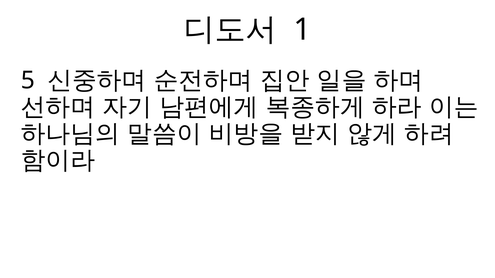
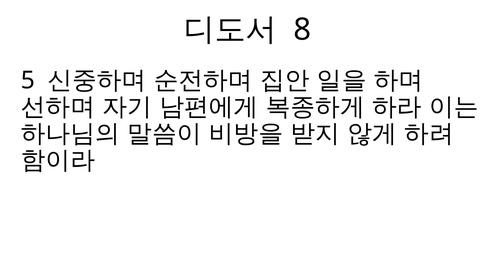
1: 1 -> 8 (302, 30)
